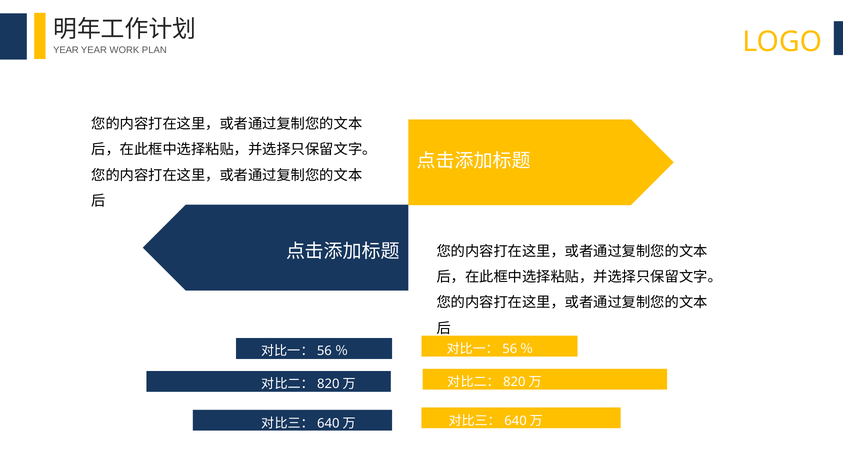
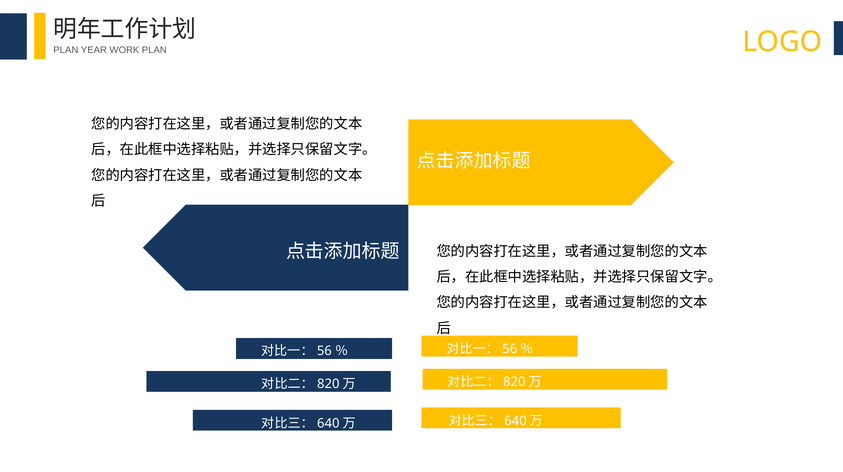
YEAR: YEAR -> PLAN (66, 50)
